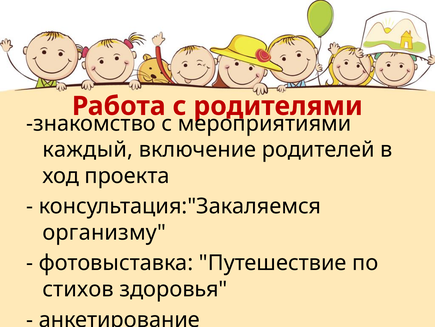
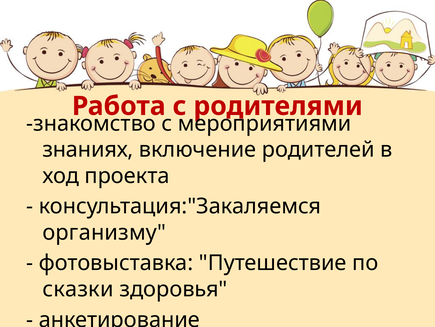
каждый: каждый -> знаниях (88, 149)
стихов: стихов -> сказки (78, 289)
